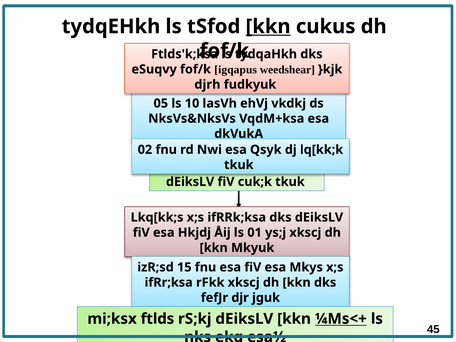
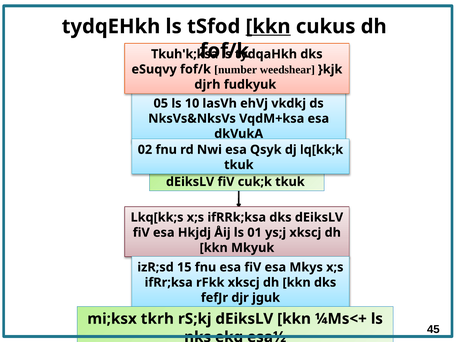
Ftlds'k;ksa: Ftlds'k;ksa -> Tkuh'k;ksa (185, 54)
igqapus: igqapus -> number (236, 70)
ftlds: ftlds -> tkrh (157, 319)
¼Ms<+ underline: present -> none (341, 319)
